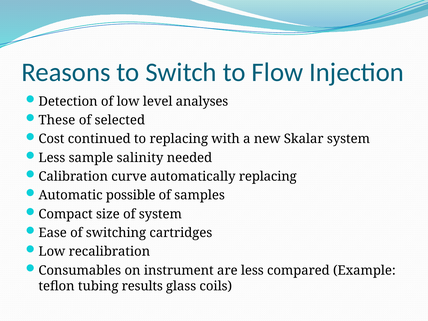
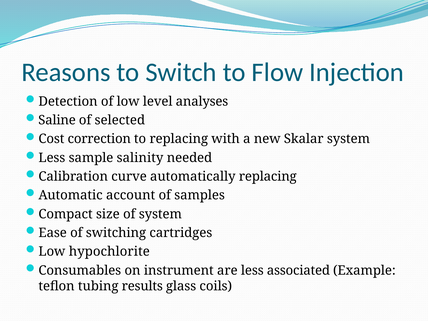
These: These -> Saline (57, 120)
continued: continued -> correction (99, 139)
possible: possible -> account (131, 195)
recalibration: recalibration -> hypochlorite (109, 252)
compared: compared -> associated (298, 270)
